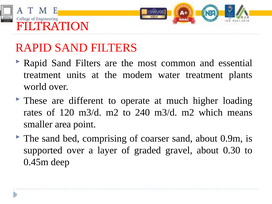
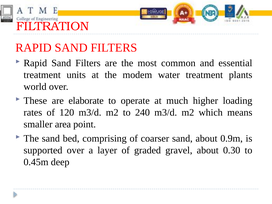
different: different -> elaborate (86, 101)
